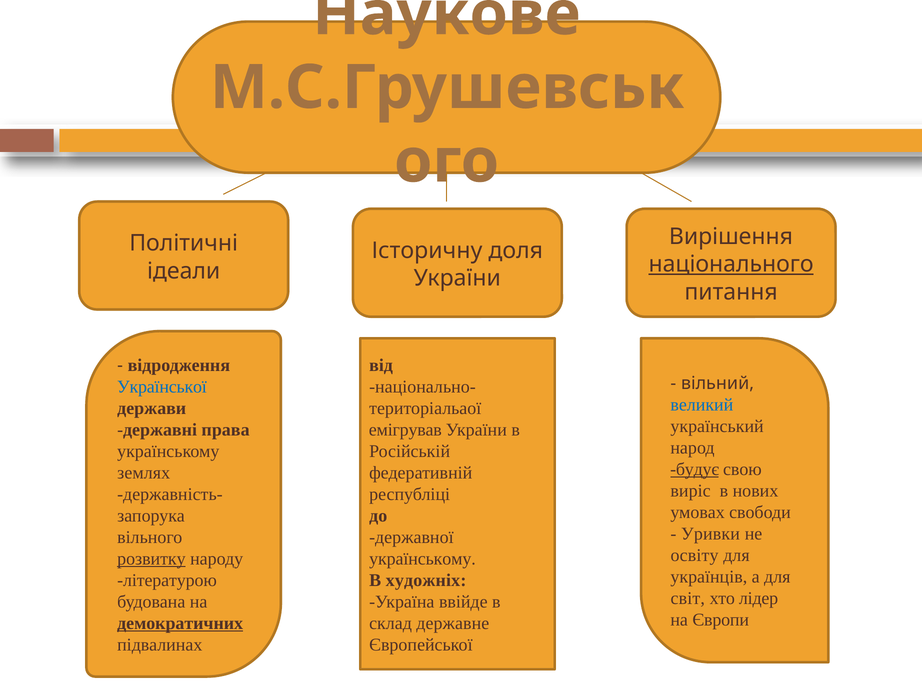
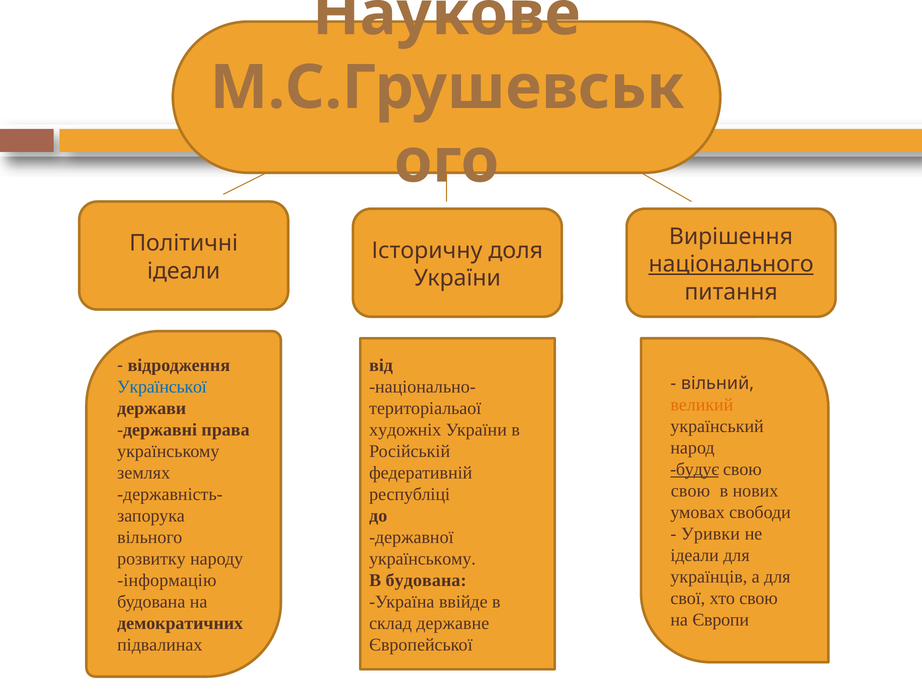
великий colour: blue -> orange (702, 405)
емігрував: емігрував -> художніх (405, 430)
виріс: виріс -> свою (690, 491)
освіту: освіту -> ідеали (695, 556)
розвитку underline: present -> none (151, 559)
літературою: літературою -> інформацію (167, 581)
В художніх: художніх -> будована (426, 581)
світ: світ -> свої (688, 599)
хто лідер: лідер -> свою (759, 599)
демократичних underline: present -> none (180, 624)
